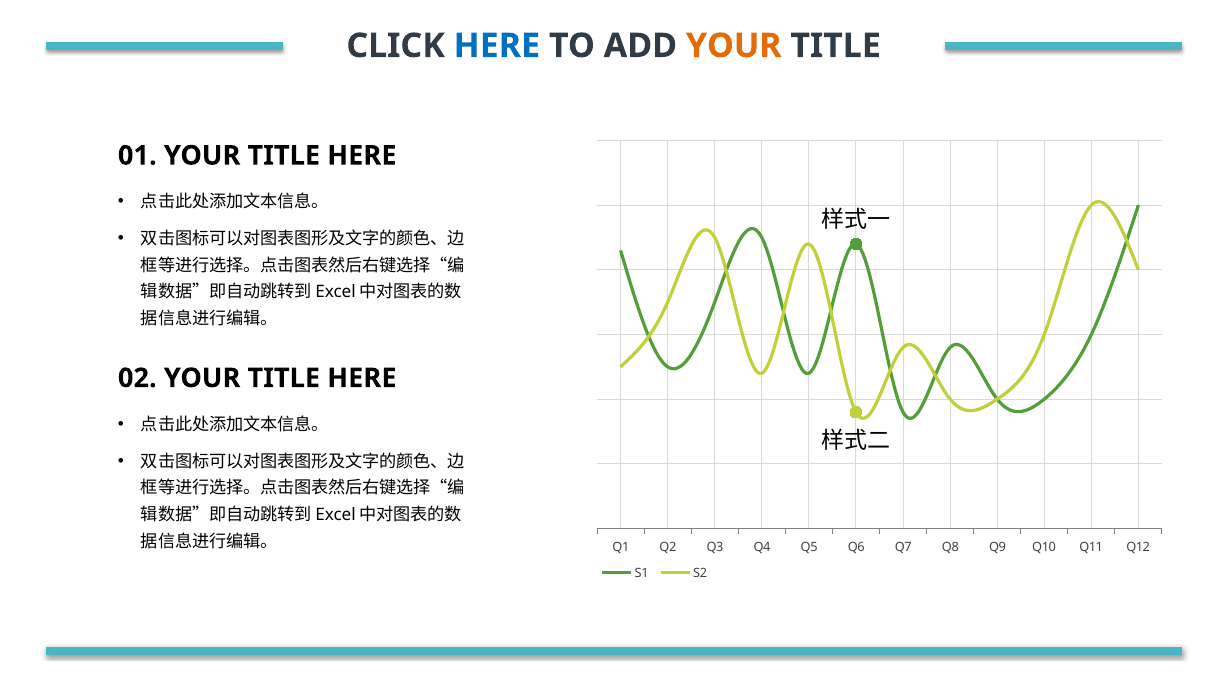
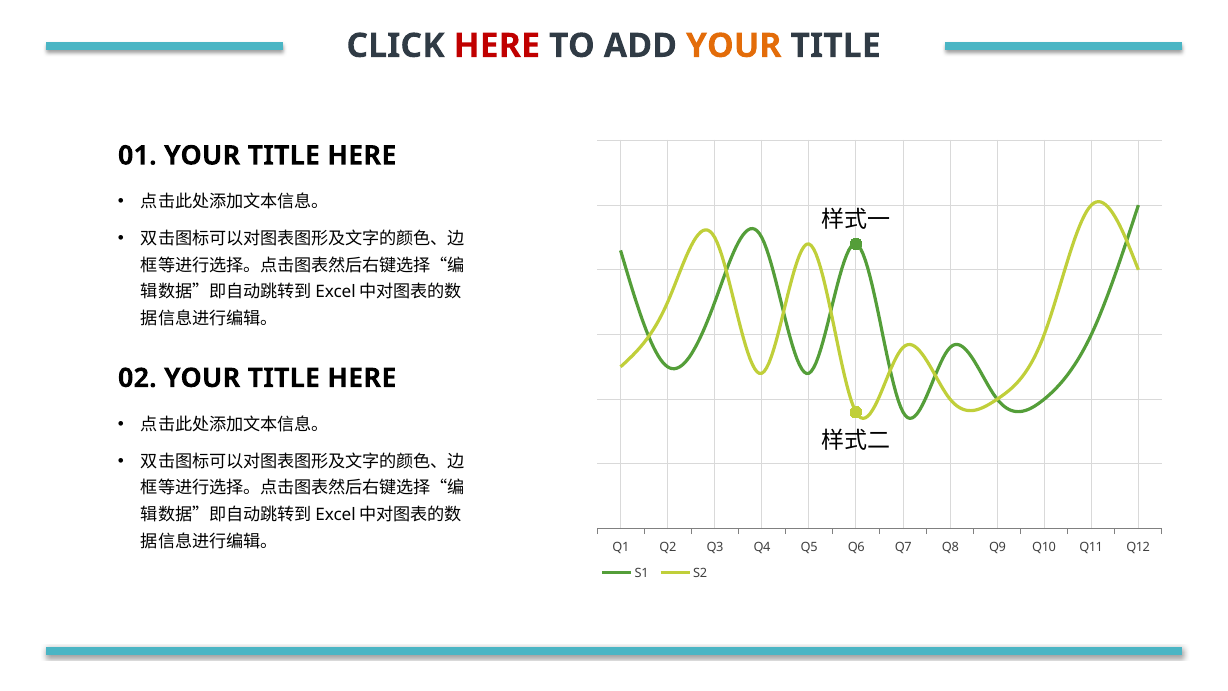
HERE colour: blue -> red (497, 46)
